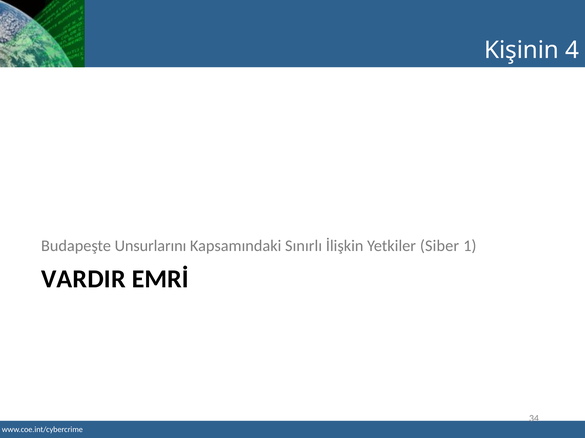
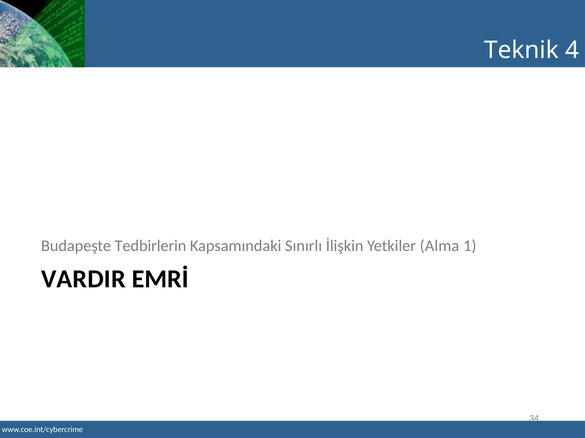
Kişinin: Kişinin -> Teknik (522, 50)
Unsurlarını: Unsurlarını -> Tedbirlerin (150, 246)
Siber: Siber -> Alma (440, 246)
